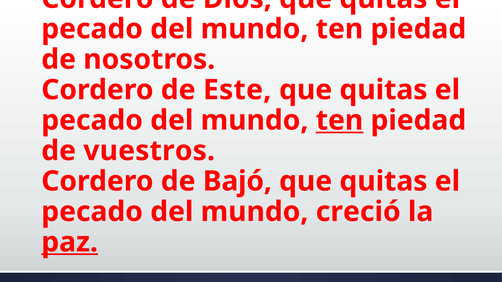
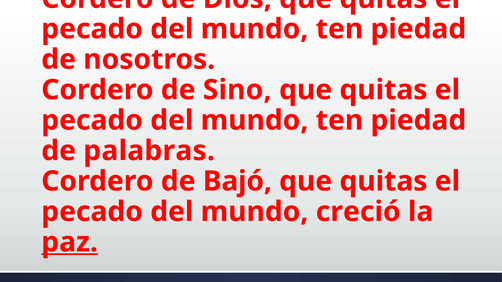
Este: Este -> Sino (237, 90)
ten underline: present -> none (339, 120)
vuestros: vuestros -> palabras (149, 151)
